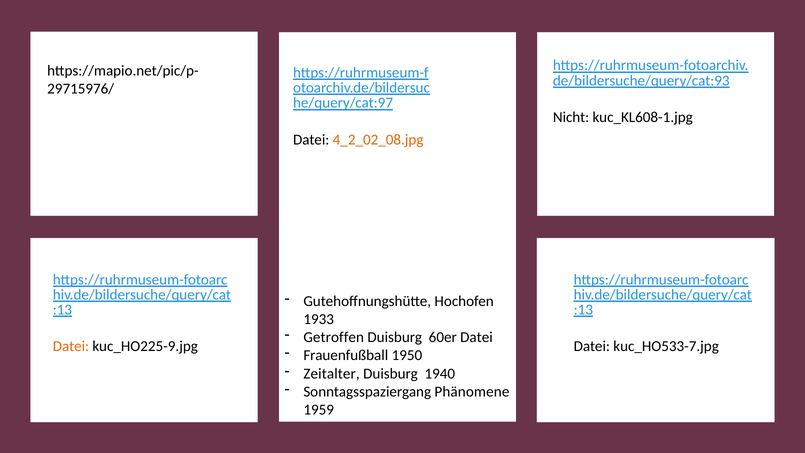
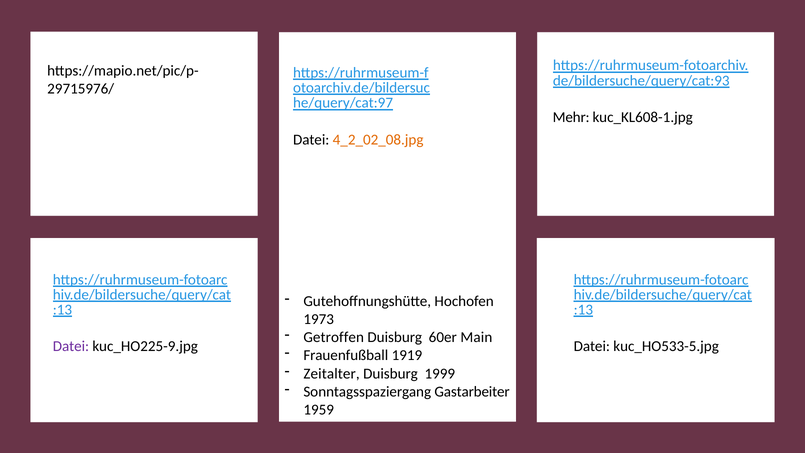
Nicht: Nicht -> Mehr (571, 117)
1933: 1933 -> 1973 (319, 319)
60er Datei: Datei -> Main (476, 337)
Datei colour: orange -> purple (71, 346)
kuc_HO533-7.jpg: kuc_HO533-7.jpg -> kuc_HO533-5.jpg (666, 346)
1950: 1950 -> 1919 (407, 355)
1940: 1940 -> 1999 (440, 373)
Phänomene: Phänomene -> Gastarbeiter (472, 392)
